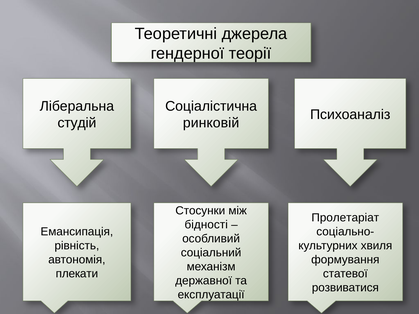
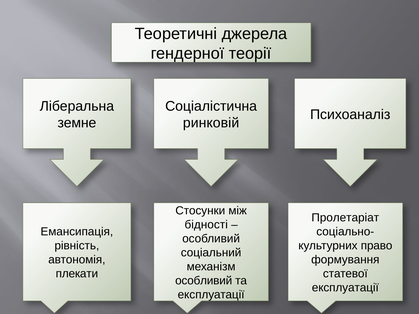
студій: студій -> земне (77, 123)
хвиля: хвиля -> право (377, 246)
державної: державної -> особливий (204, 281)
розвиватися: розвиватися -> експлуатації (345, 288)
